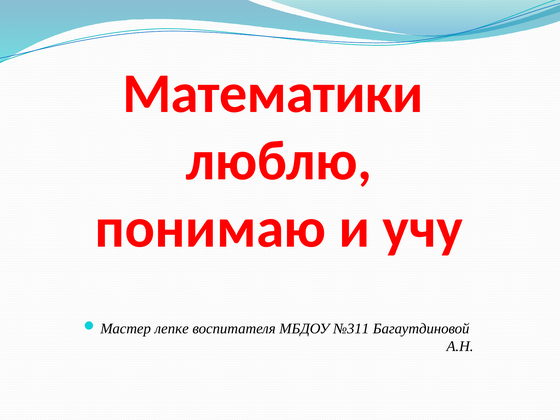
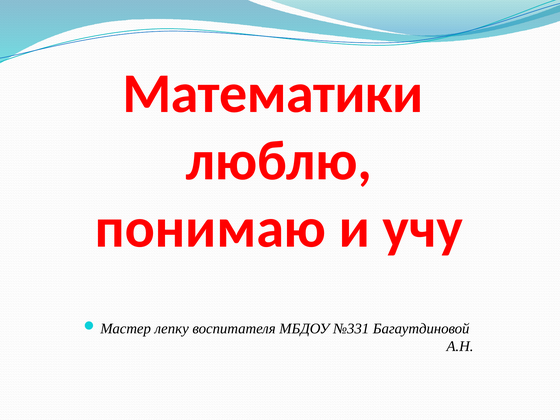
лепке: лепке -> лепку (172, 329)
№311: №311 -> №331 (351, 329)
